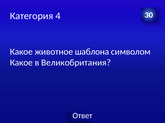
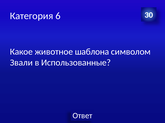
4: 4 -> 6 (58, 16)
Какое: Какое -> Звали (21, 63)
Великобритания: Великобритания -> Использованные (76, 63)
